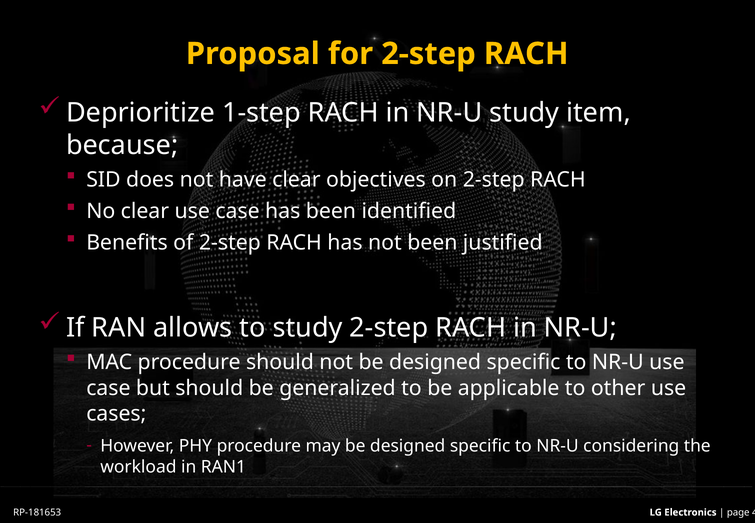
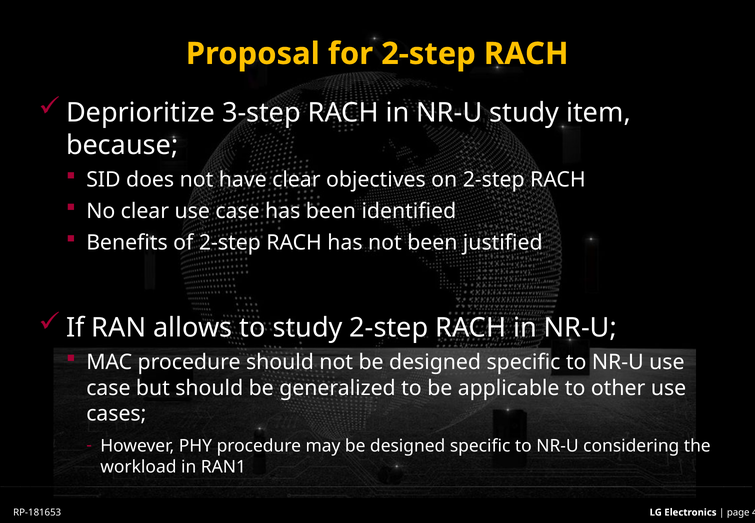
1-step: 1-step -> 3-step (262, 113)
